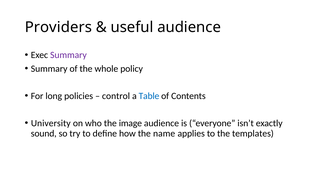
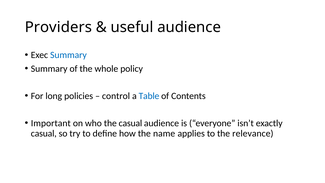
Summary colour: purple -> blue (68, 55)
University: University -> Important (51, 123)
the image: image -> casual (130, 123)
sound: sound -> casual (44, 133)
templates: templates -> relevance (253, 133)
